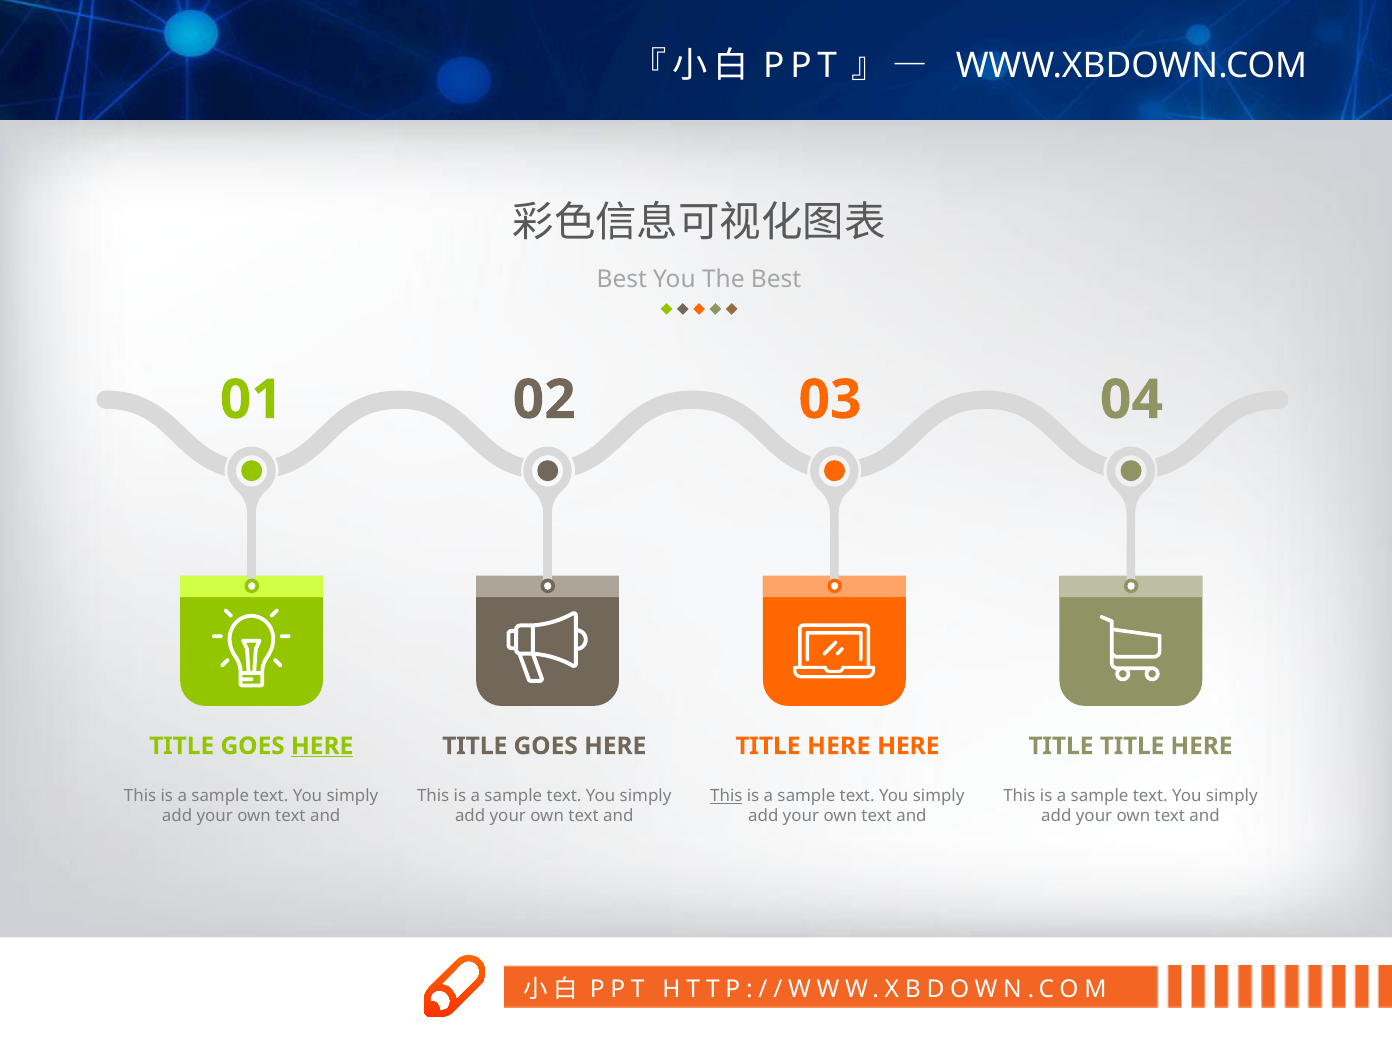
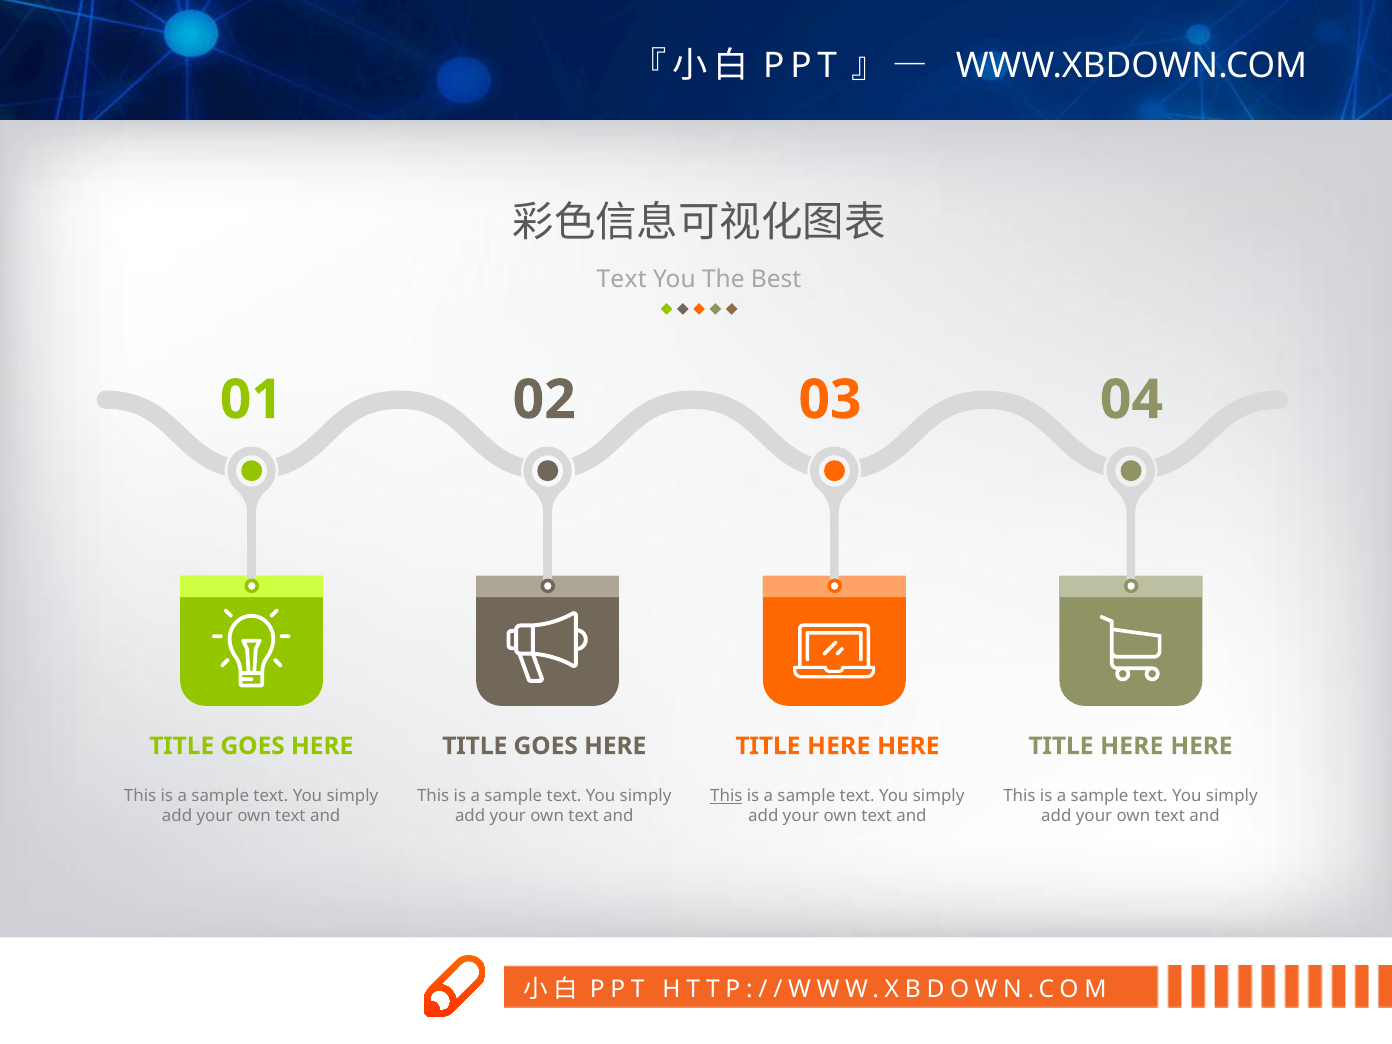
Best: Best -> Text (622, 280)
HERE underline: present -> none (322, 746)
TITLE: TITLE -> HERE (1132, 746)
